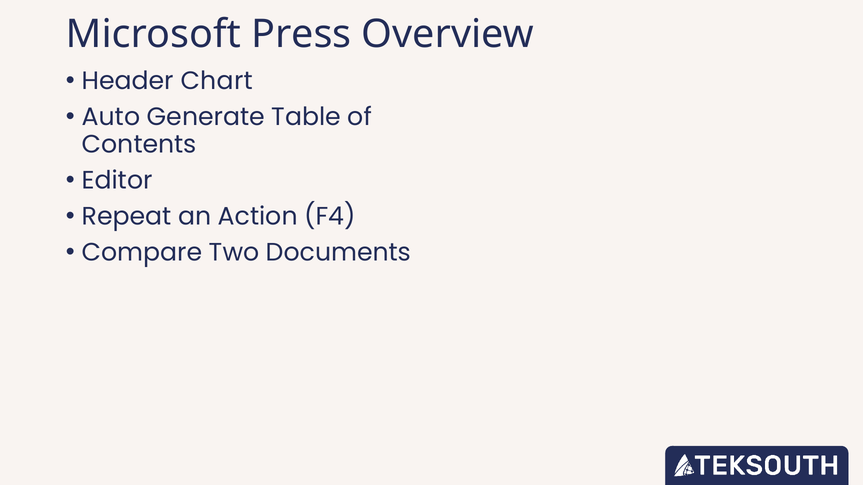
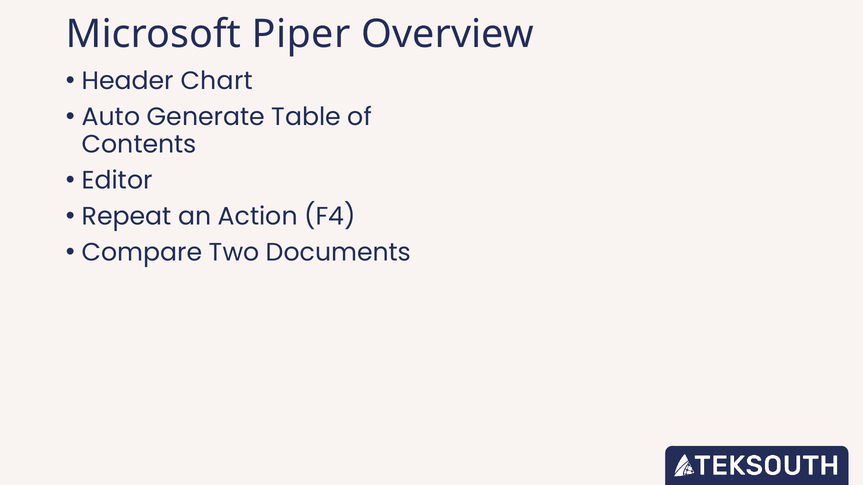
Press: Press -> Piper (301, 34)
